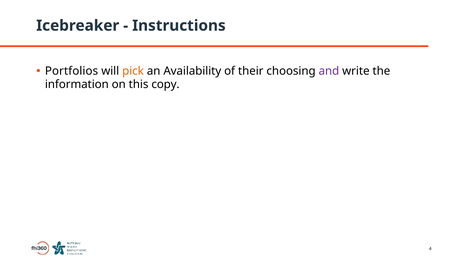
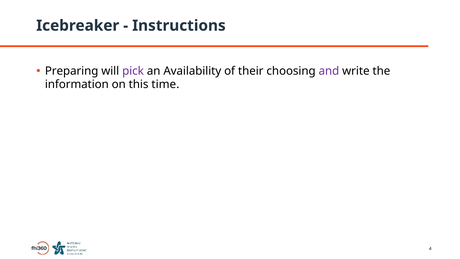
Portfolios: Portfolios -> Preparing (72, 71)
pick colour: orange -> purple (133, 71)
copy: copy -> time (165, 84)
